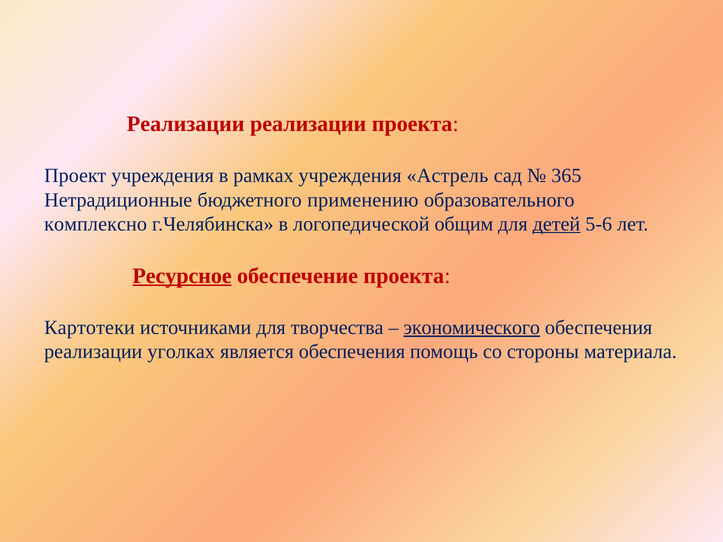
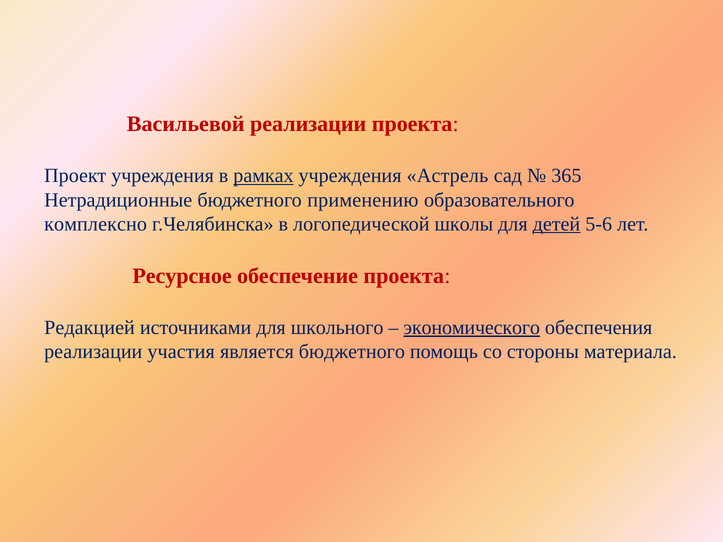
Реализации: Реализации -> Васильевой (186, 124)
рамках underline: none -> present (263, 176)
общим: общим -> школы (464, 224)
Ресурсное underline: present -> none (182, 276)
Картотеки: Картотеки -> Редакцией (90, 328)
творчества: творчества -> школьного (337, 328)
уголках: уголках -> участия (181, 352)
является обеспечения: обеспечения -> бюджетного (352, 352)
